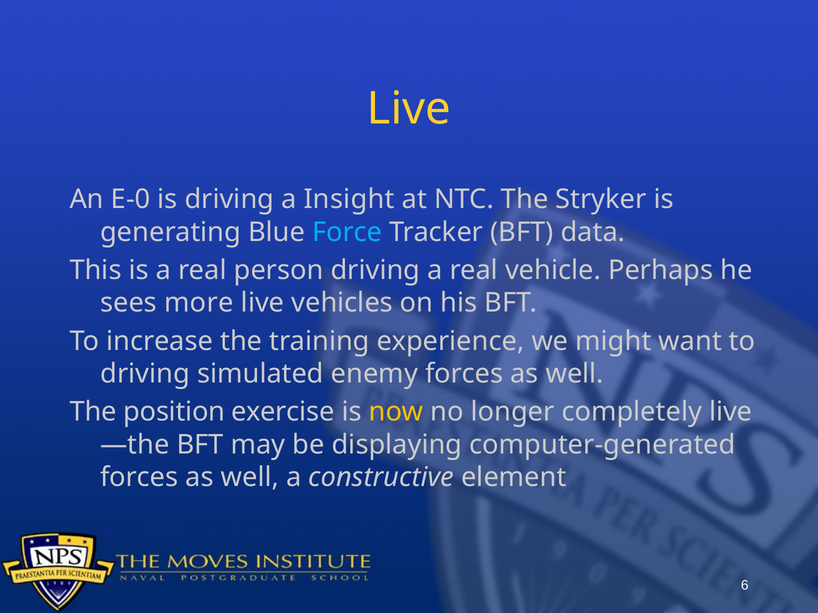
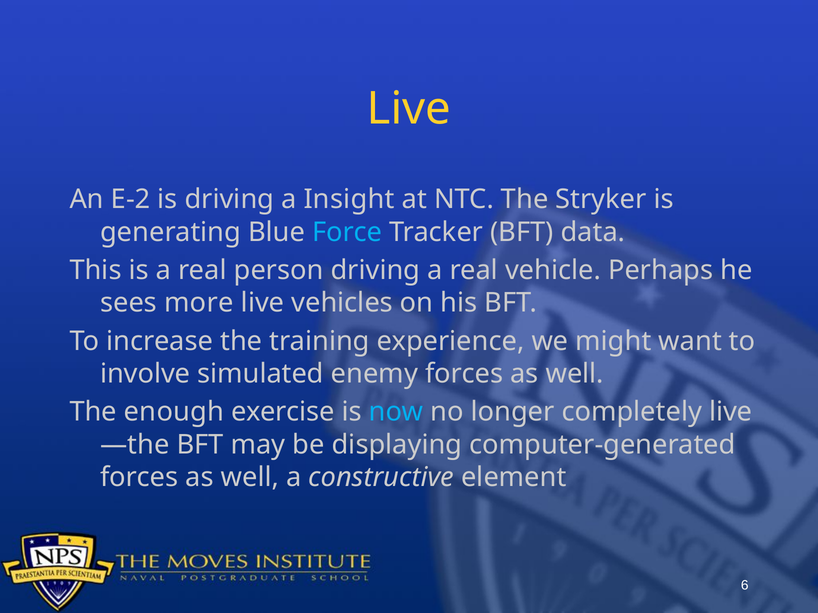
E-0: E-0 -> E-2 (131, 200)
driving: driving -> involve (145, 374)
position: position -> enough (174, 412)
now colour: yellow -> light blue (396, 412)
